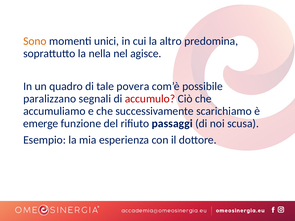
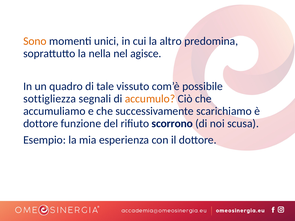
povera: povera -> vissuto (133, 86)
paralizzano: paralizzano -> sottigliezza (50, 99)
accumulo colour: red -> orange (150, 99)
emerge: emerge -> dottore (41, 124)
passaggi: passaggi -> scorrono (172, 124)
